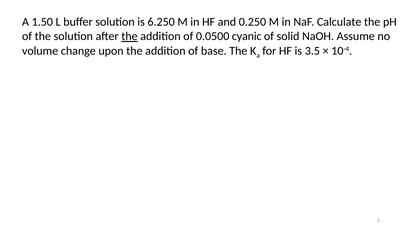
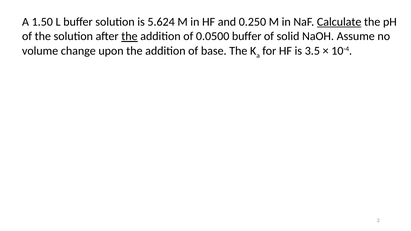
6.250: 6.250 -> 5.624 (161, 22)
Calculate underline: none -> present (339, 22)
0.0500 cyanic: cyanic -> buffer (247, 36)
